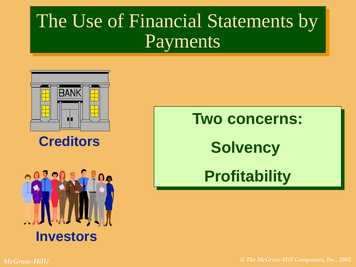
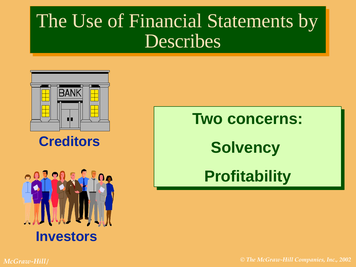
Payments: Payments -> Describes (183, 41)
